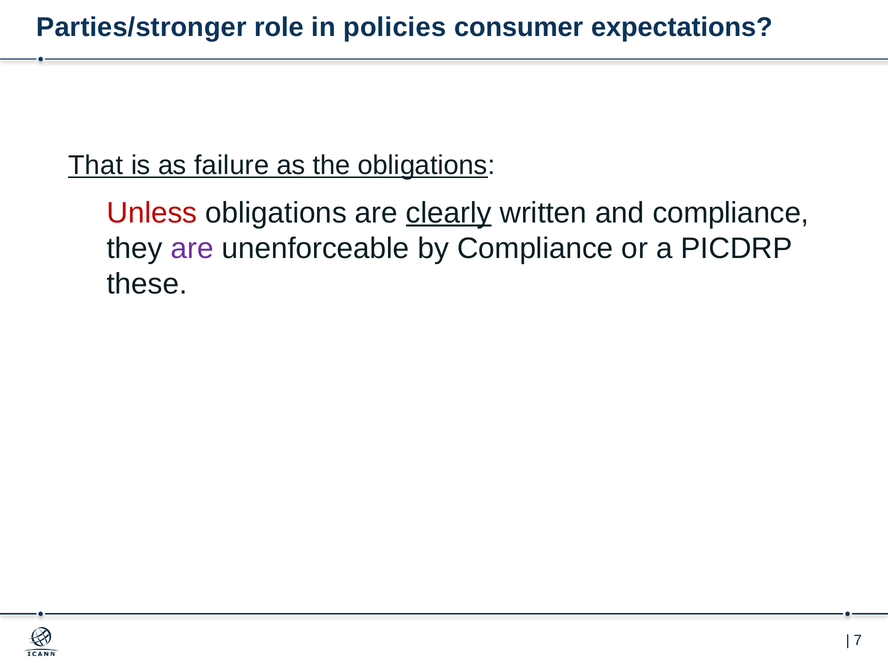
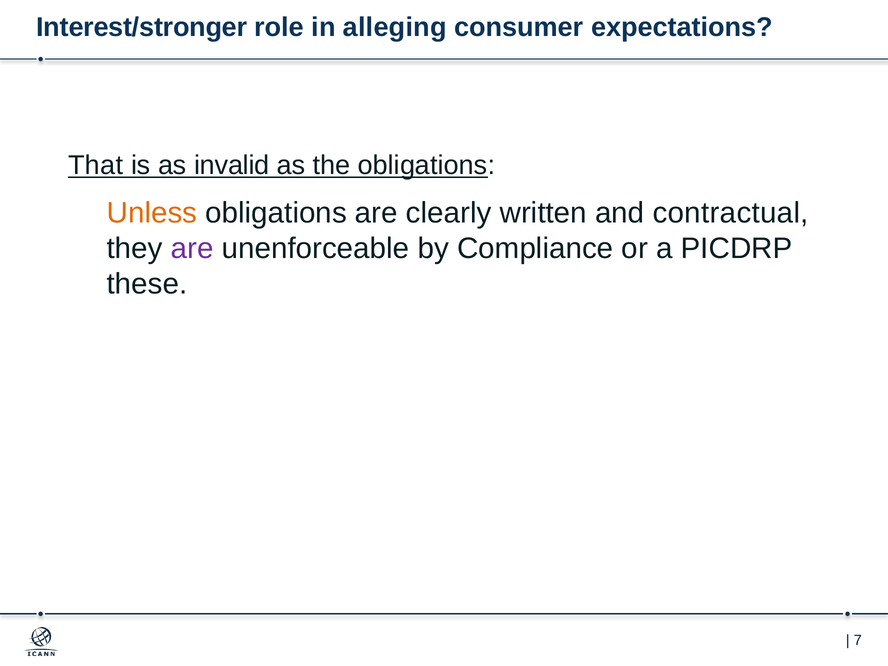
Parties/stronger: Parties/stronger -> Interest/stronger (142, 27)
policies: policies -> alleging (395, 27)
failure: failure -> invalid (232, 165)
Unless colour: red -> orange (152, 213)
clearly underline: present -> none (449, 213)
and compliance: compliance -> contractual (731, 213)
